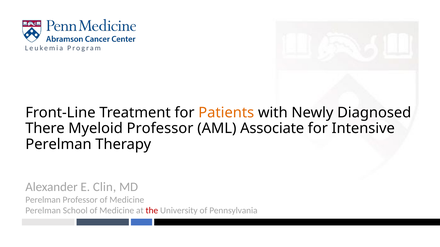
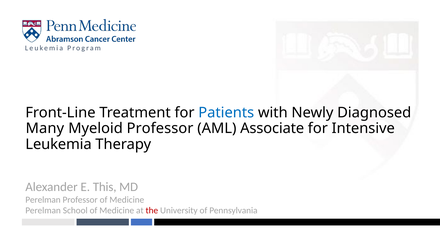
Patients colour: orange -> blue (226, 113)
There: There -> Many (45, 129)
Perelman: Perelman -> Leukemia (59, 145)
Clin: Clin -> This (105, 187)
